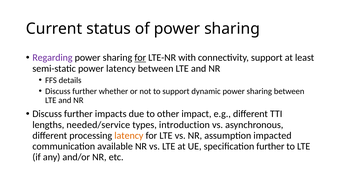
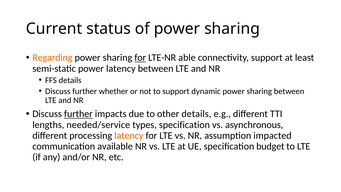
Regarding colour: purple -> orange (52, 58)
with: with -> able (187, 58)
further underline: none -> present (78, 114)
other impact: impact -> details (196, 114)
types introduction: introduction -> specification (184, 125)
specification further: further -> budget (270, 146)
